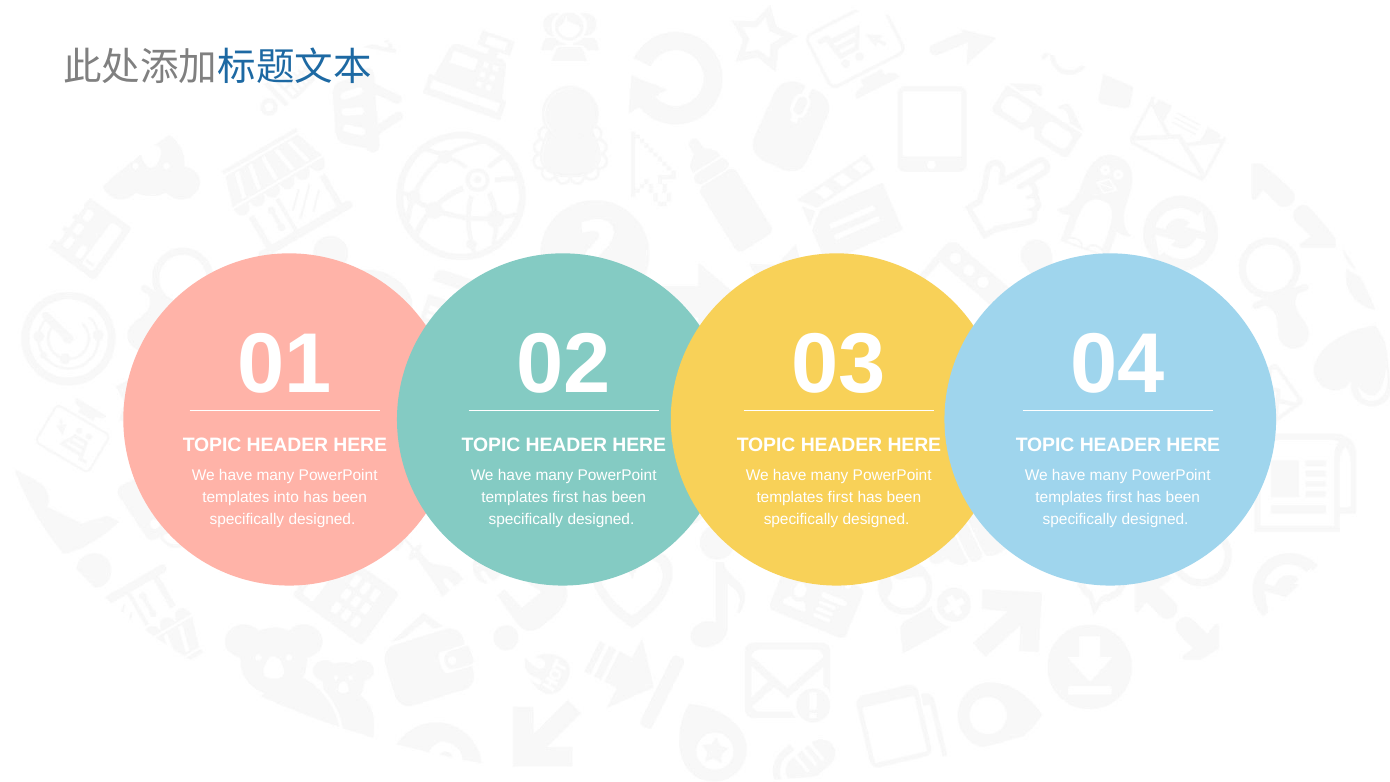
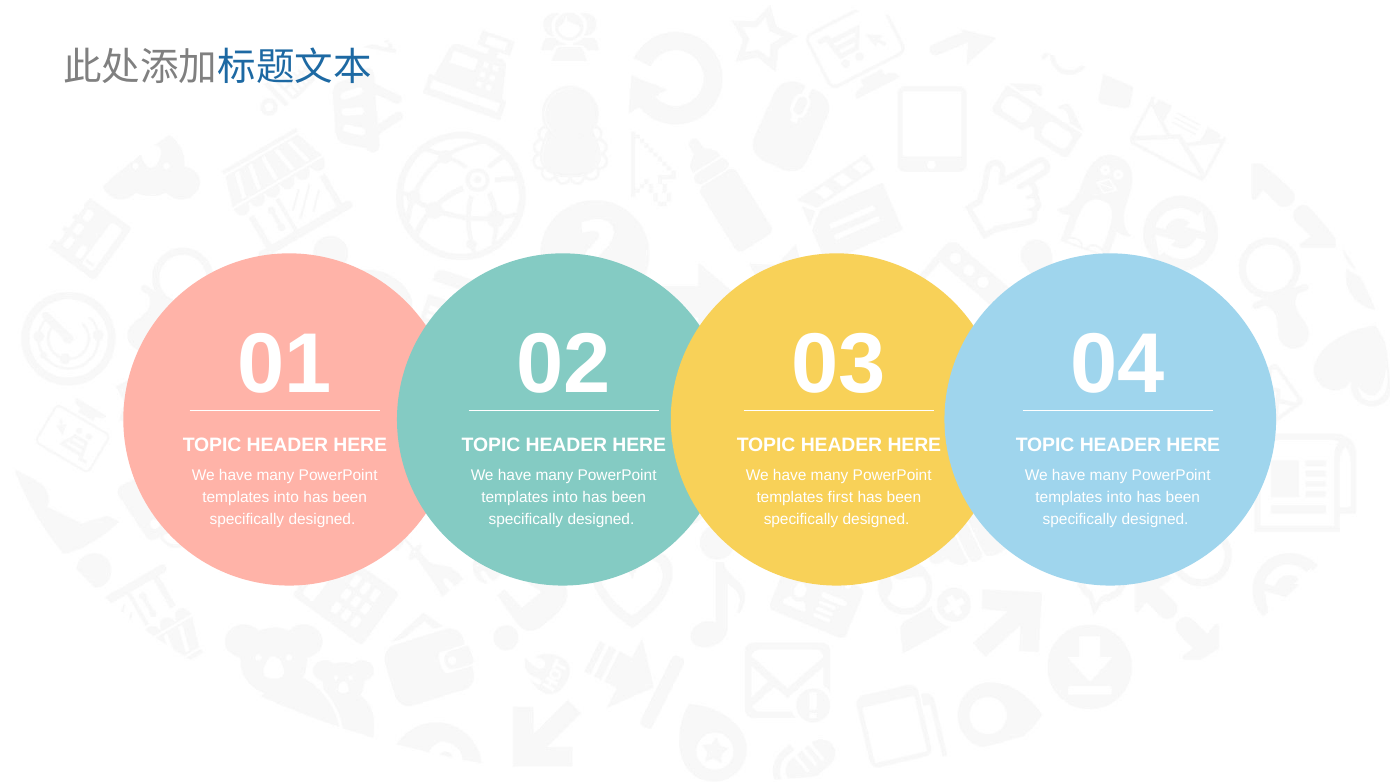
first: first -> into (565, 497)
first: first -> into (1119, 497)
